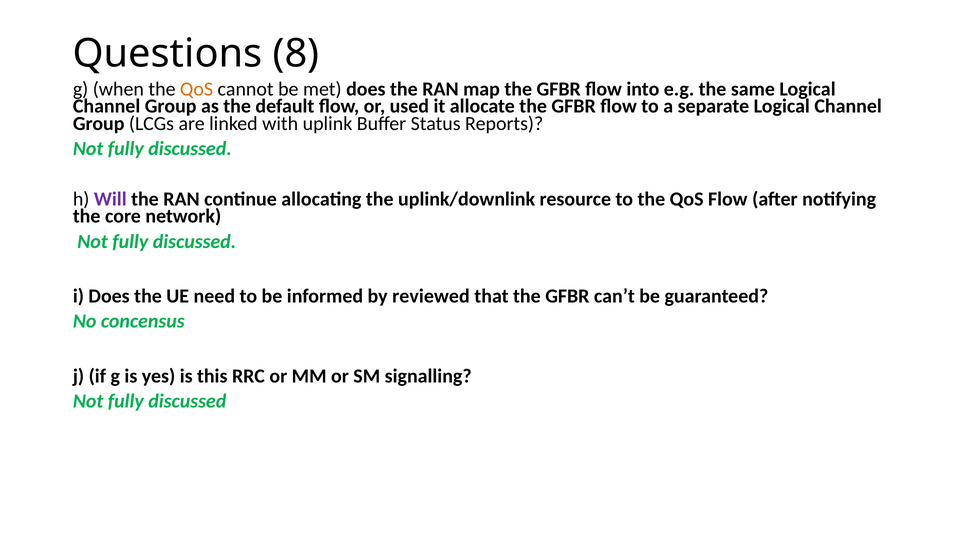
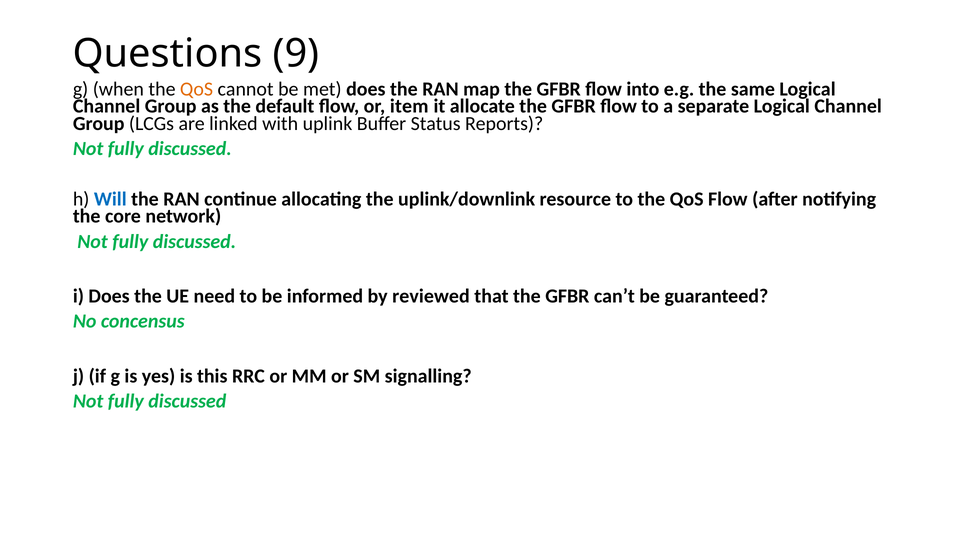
8: 8 -> 9 (296, 53)
used: used -> item (409, 106)
Will colour: purple -> blue (110, 199)
